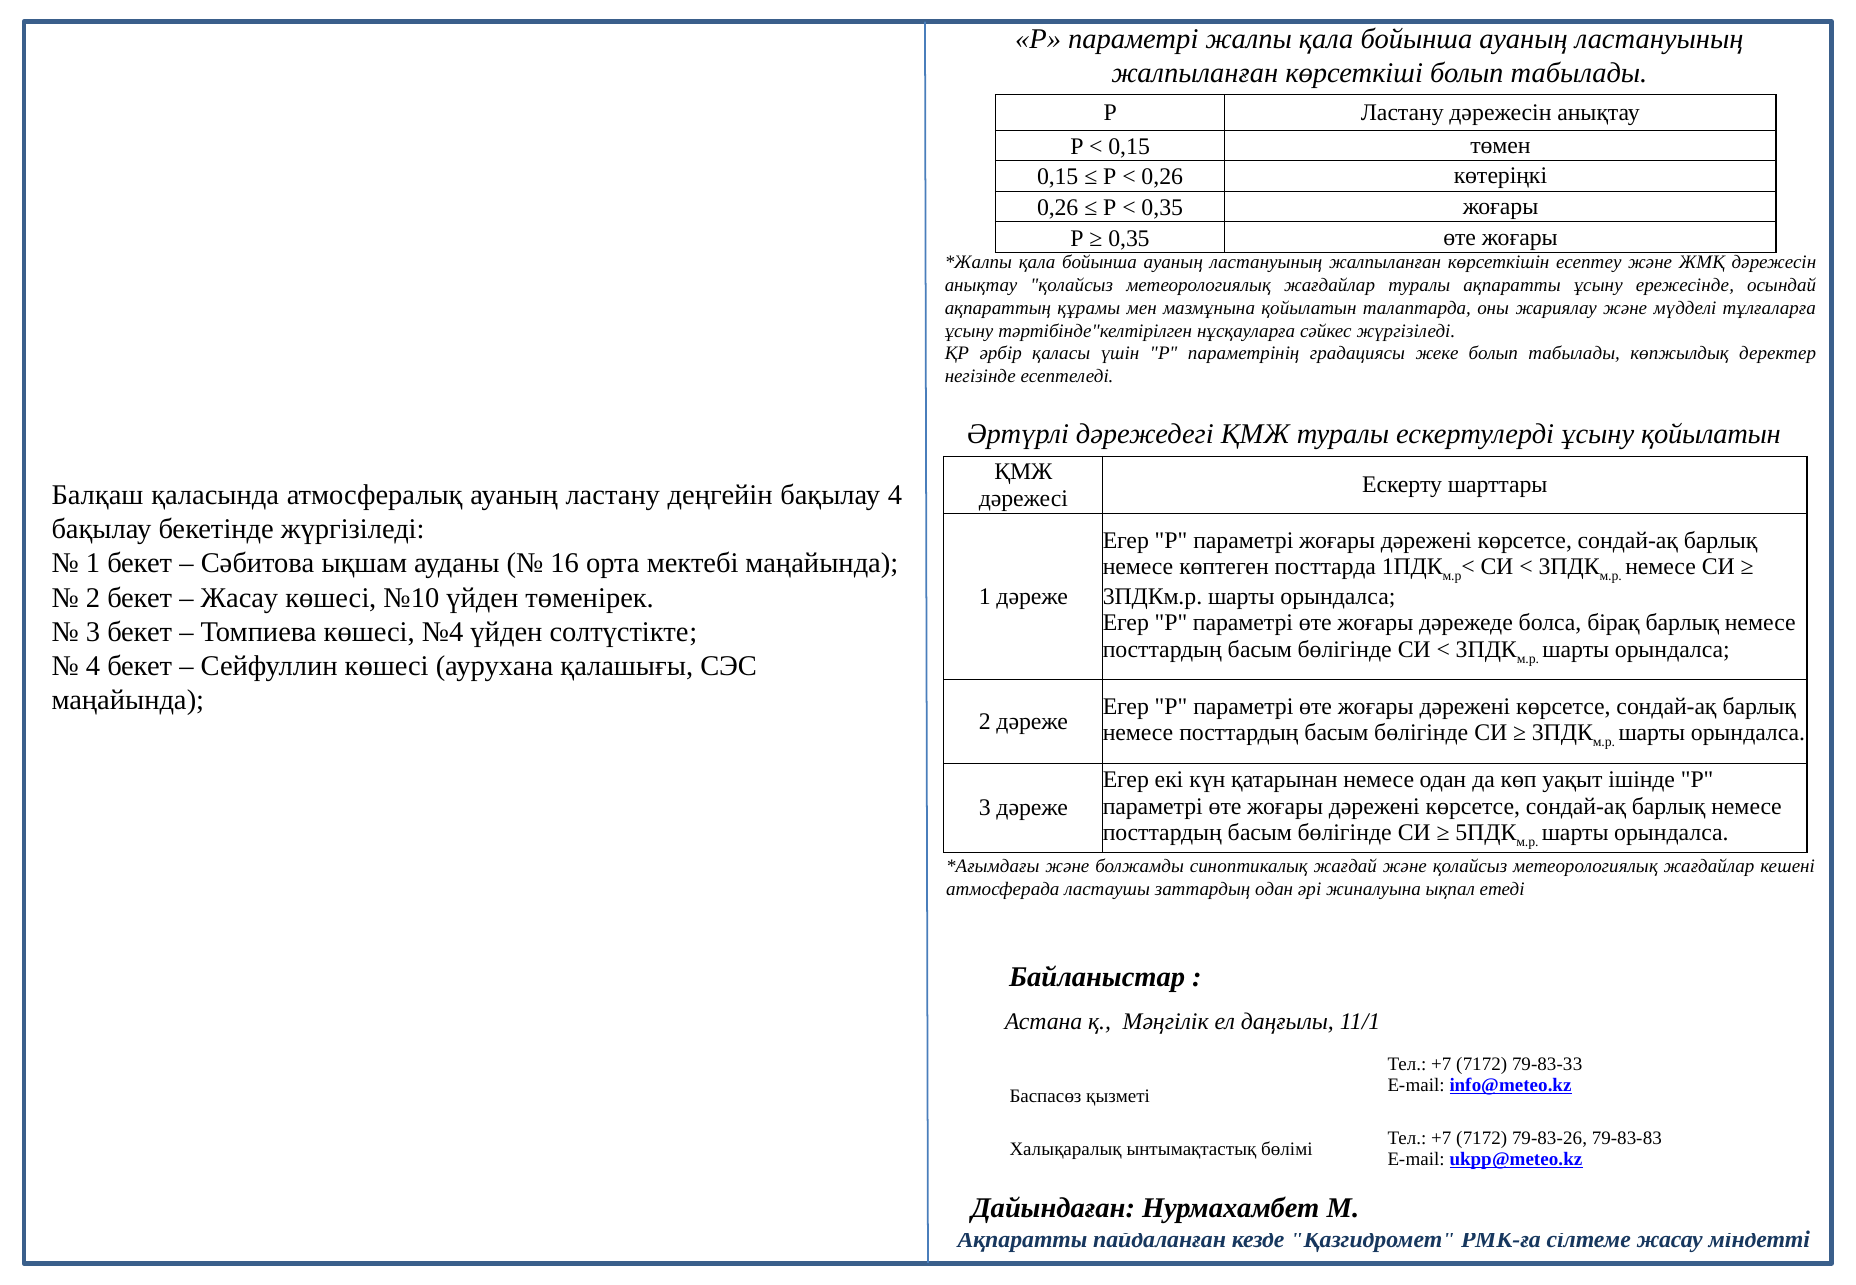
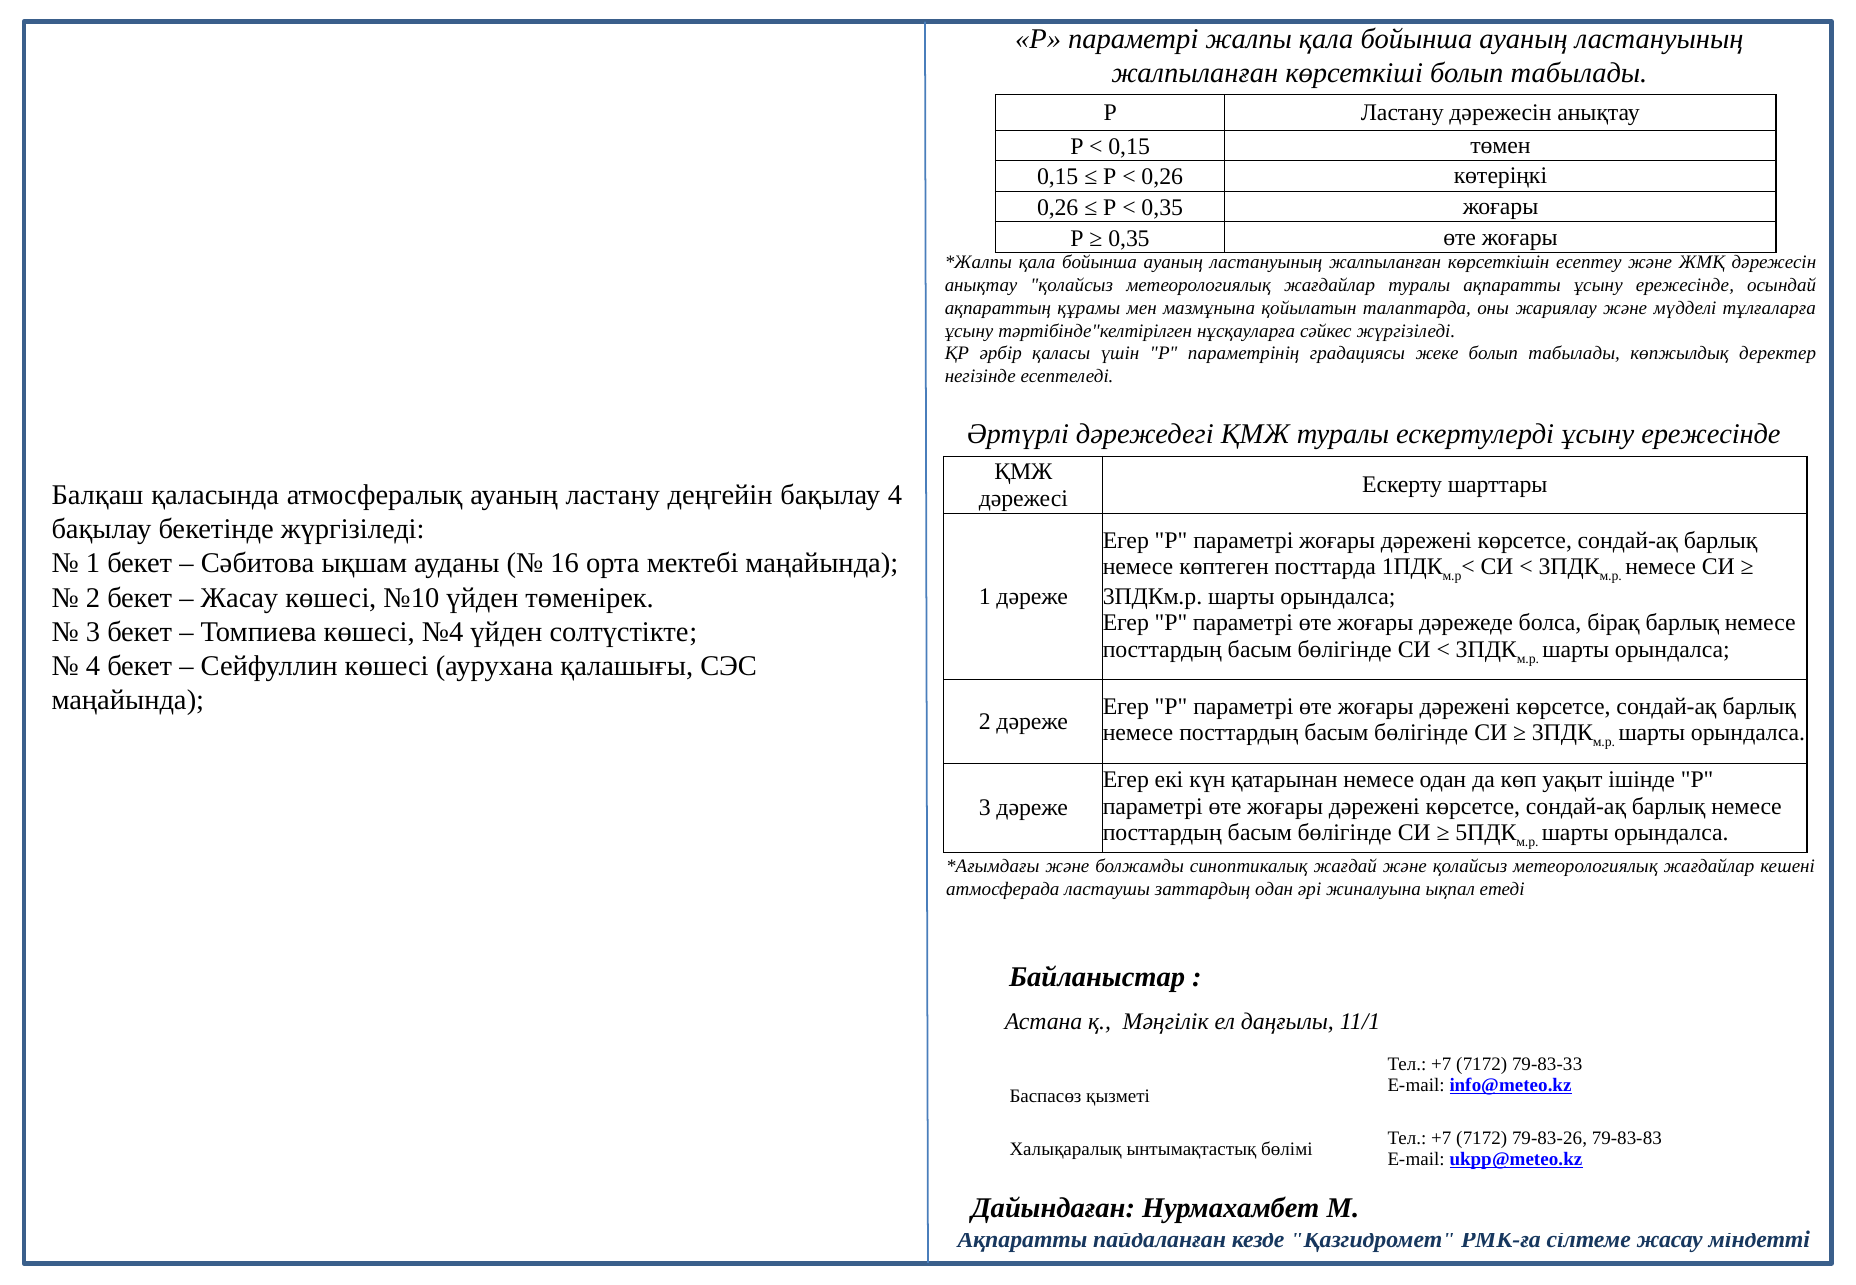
ескертулерді ұсыну қойылатын: қойылатын -> ережесінде (1711, 434)
